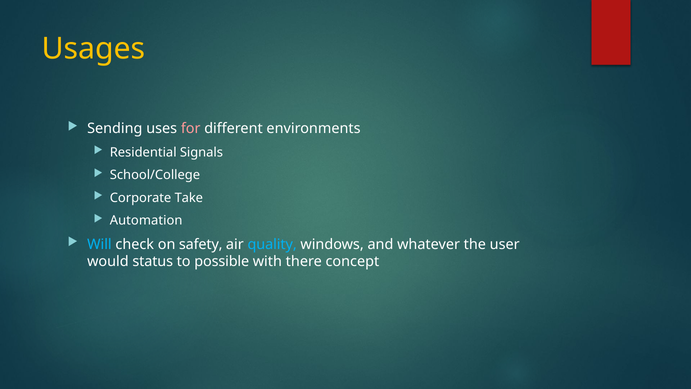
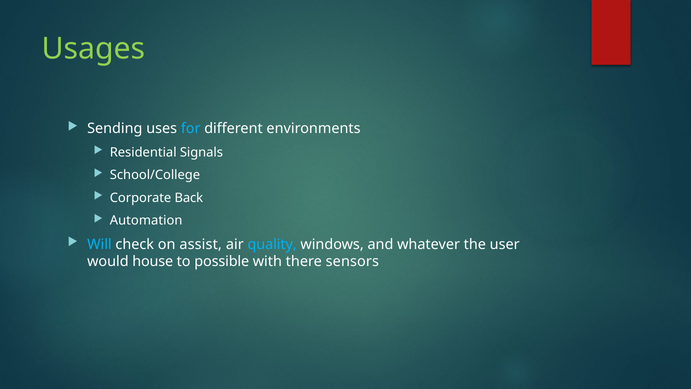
Usages colour: yellow -> light green (94, 49)
for colour: pink -> light blue (191, 129)
Take: Take -> Back (189, 198)
safety: safety -> assist (201, 244)
status: status -> house (153, 261)
concept: concept -> sensors (352, 261)
